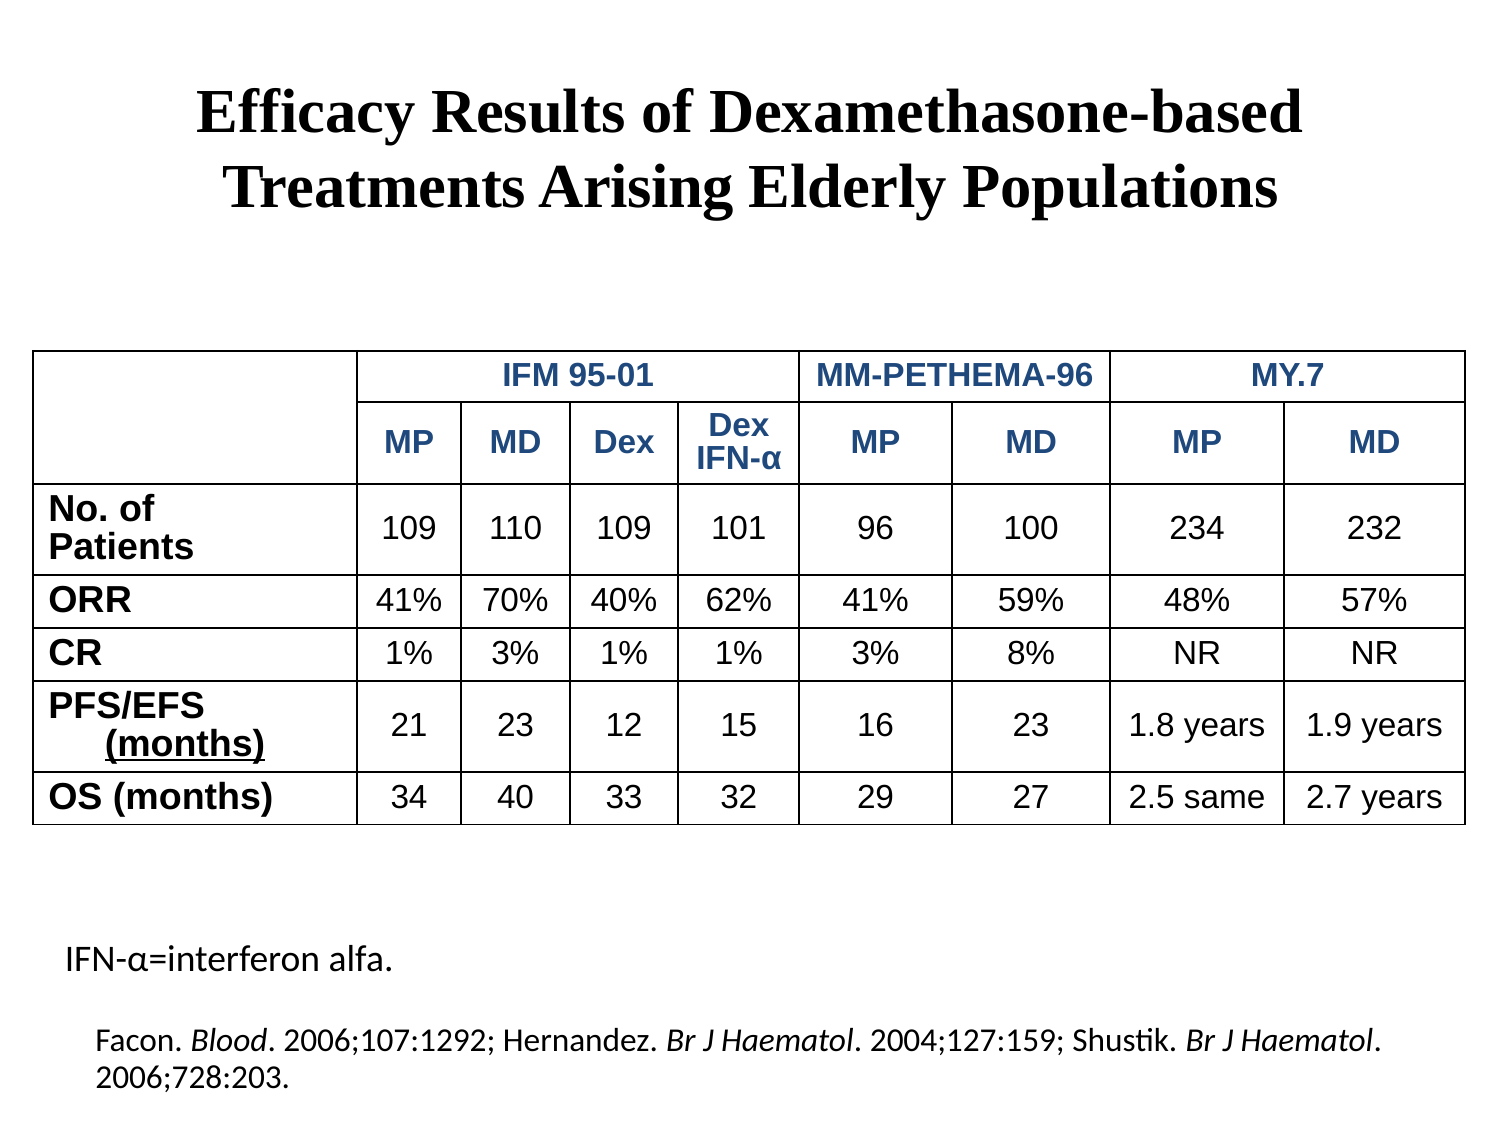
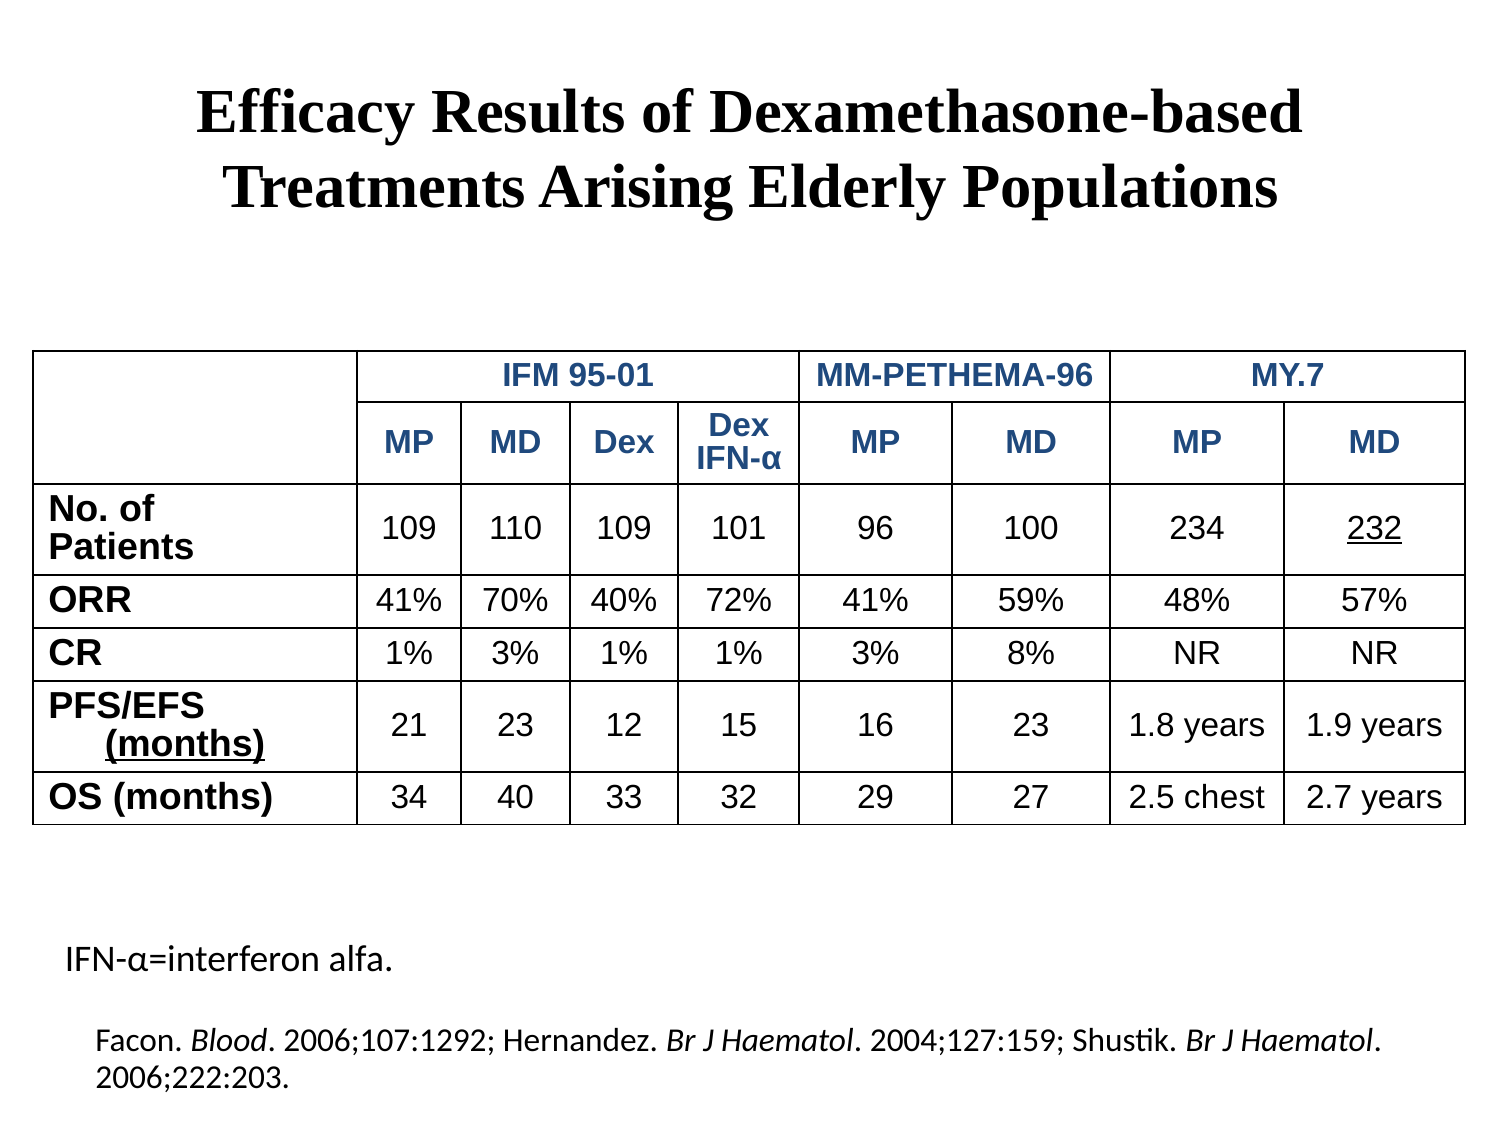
232 underline: none -> present (1375, 529)
62%: 62% -> 72% (739, 600)
same: same -> chest (1224, 797)
2006;728:203: 2006;728:203 -> 2006;222:203 (193, 1077)
